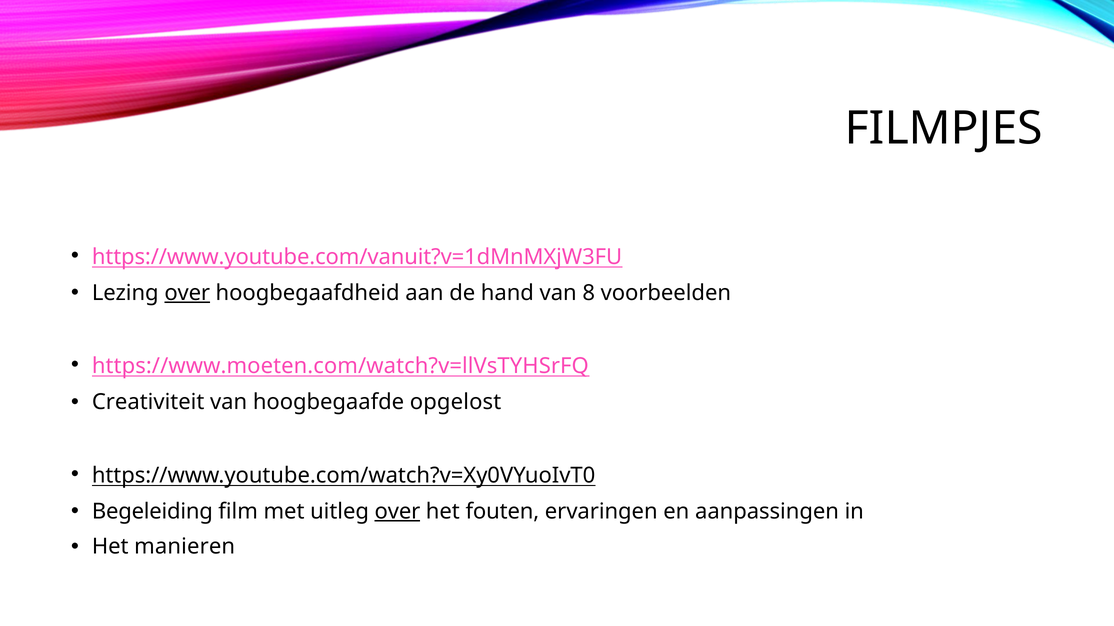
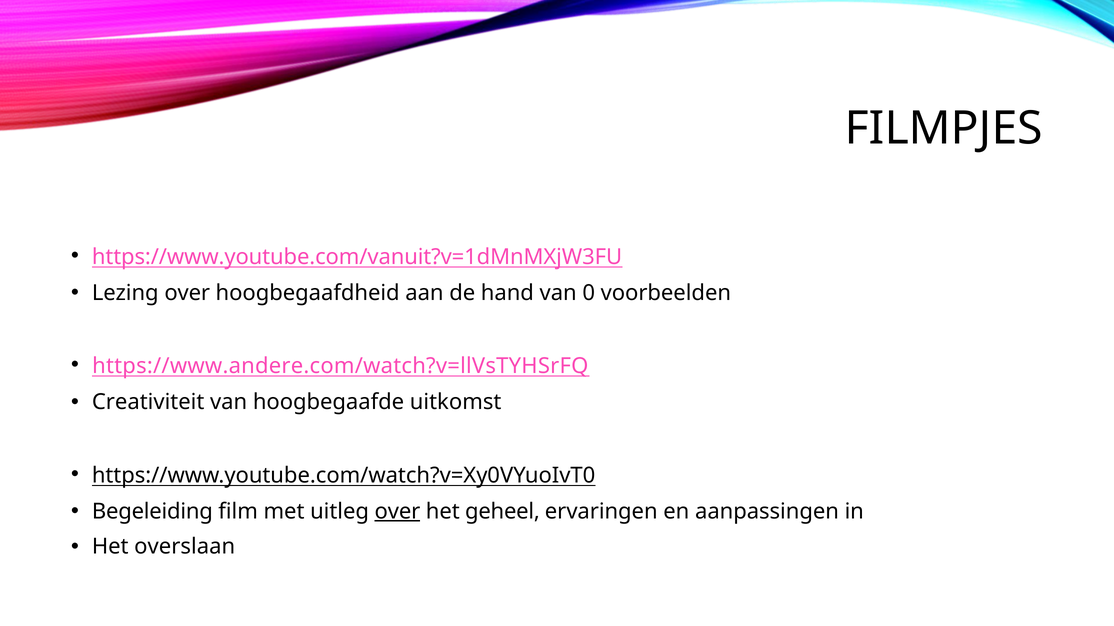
over underline: present -> none (187, 293)
8: 8 -> 0 (589, 293)
https://www.moeten.com/watch?v=llVsTYHSrFQ: https://www.moeten.com/watch?v=llVsTYHSrFQ -> https://www.andere.com/watch?v=llVsTYHSrFQ (340, 366)
opgelost: opgelost -> uitkomst (456, 402)
fouten: fouten -> geheel (502, 512)
manieren: manieren -> overslaan (185, 547)
